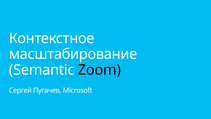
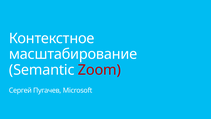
Zoom colour: black -> red (99, 70)
